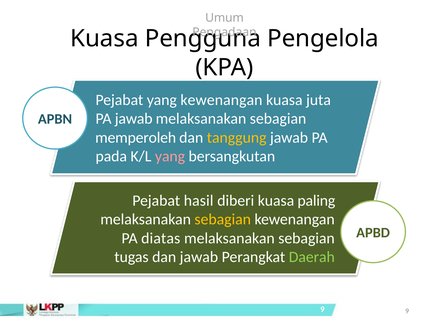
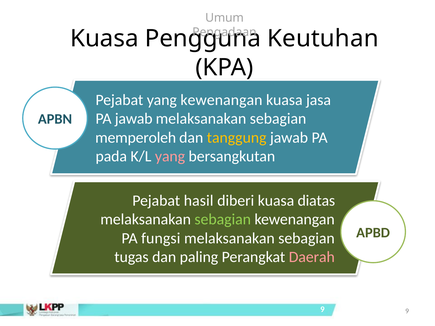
Pengelola: Pengelola -> Keutuhan (323, 39)
juta: juta -> jasa (319, 100)
paling: paling -> diatas (316, 201)
sebagian colour: yellow -> light green (223, 220)
diatas: diatas -> fungsi (161, 238)
dan jawab: jawab -> paling (199, 257)
Daerah colour: light green -> pink (312, 257)
